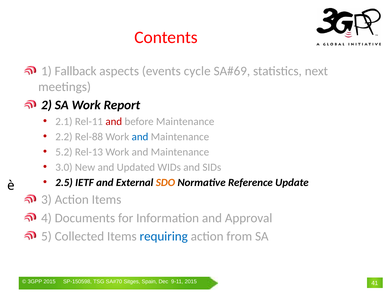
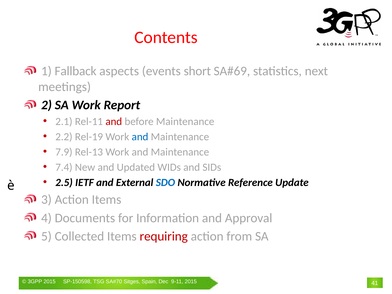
cycle: cycle -> short (197, 71)
Rel-88: Rel-88 -> Rel-19 (89, 137)
5.2: 5.2 -> 7.9 (64, 152)
3.0: 3.0 -> 7.4 (64, 167)
SDO colour: orange -> blue (165, 183)
requiring colour: blue -> red (164, 236)
